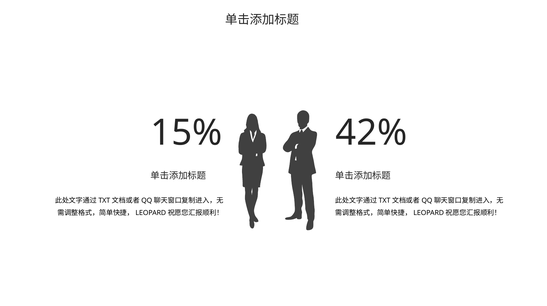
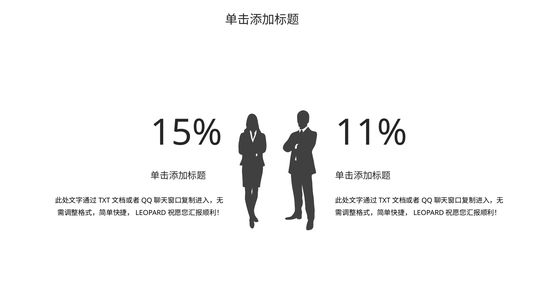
42%: 42% -> 11% (371, 133)
